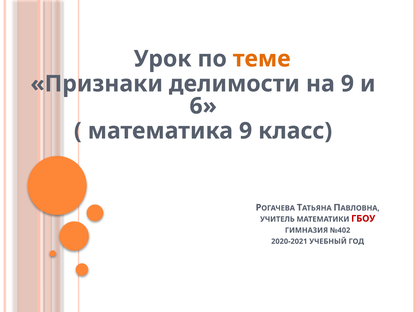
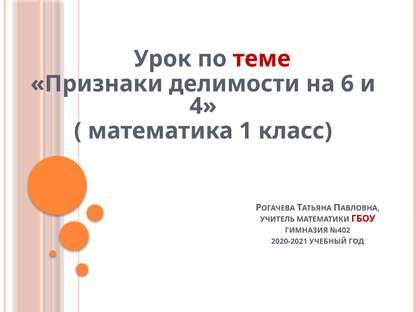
теме colour: orange -> red (262, 59)
на 9: 9 -> 6 (347, 84)
6: 6 -> 4 (203, 106)
математика 9: 9 -> 1 (246, 131)
